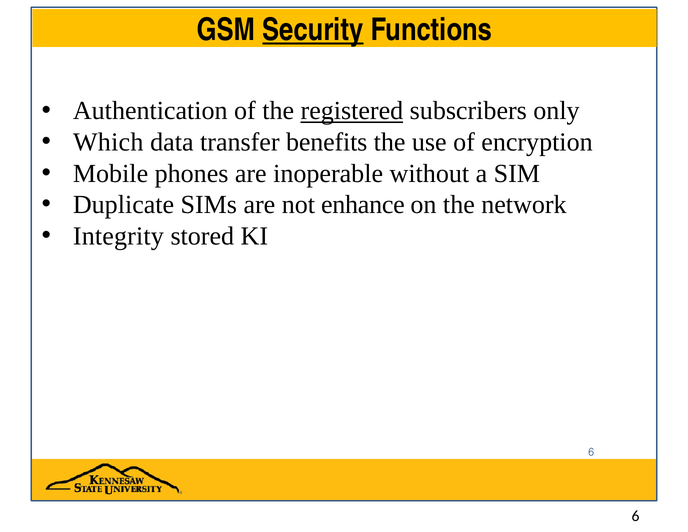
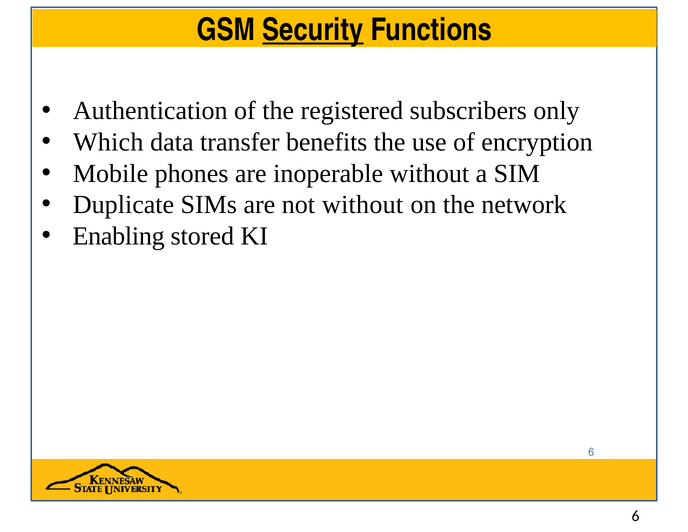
registered underline: present -> none (352, 111)
not enhance: enhance -> without (363, 205)
Integrity: Integrity -> Enabling (119, 236)
